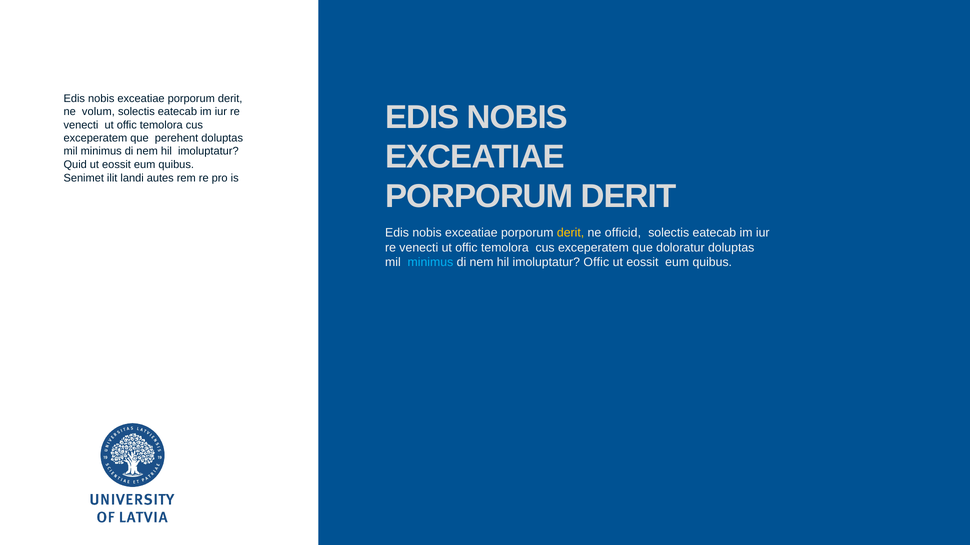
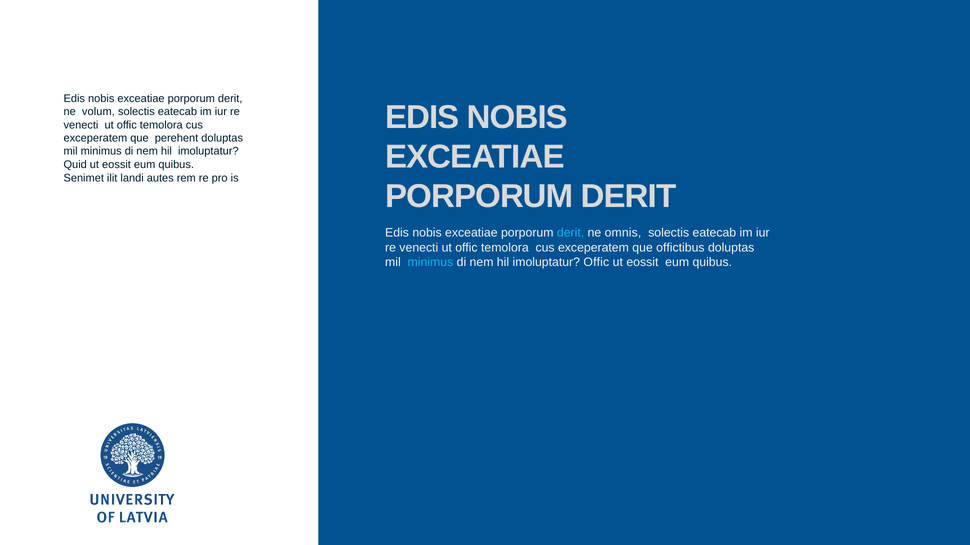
derit colour: yellow -> light blue (571, 233)
officid: officid -> omnis (623, 233)
doloratur: doloratur -> offictibus (680, 248)
